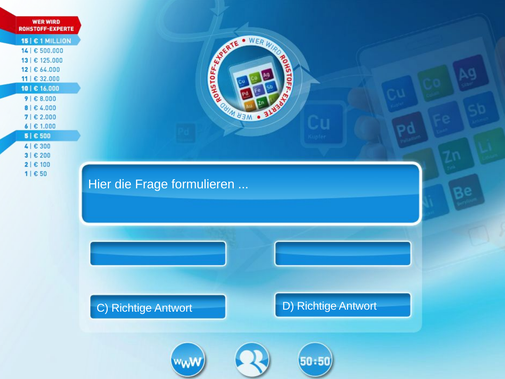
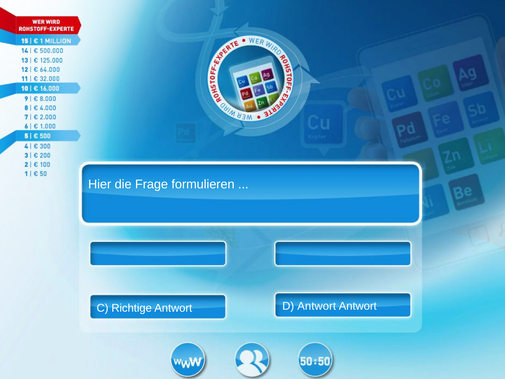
D Richtige: Richtige -> Antwort (317, 306)
